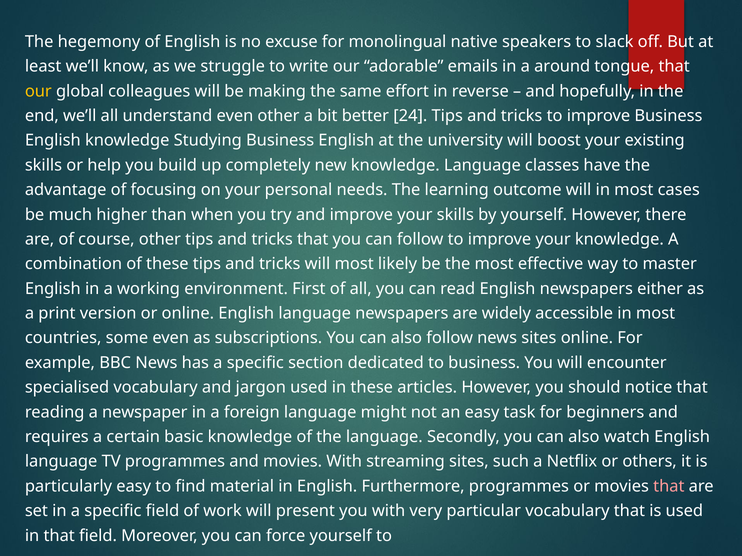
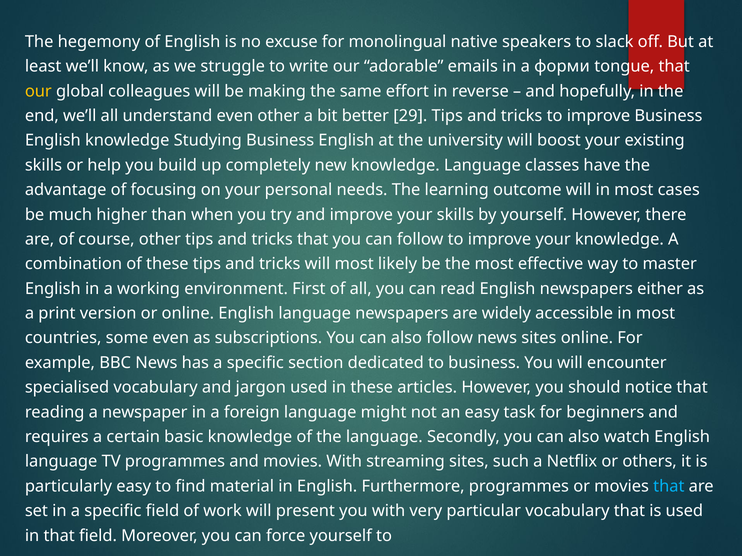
around: around -> форми (562, 67)
24: 24 -> 29 (410, 116)
that colour: pink -> light blue (669, 487)
